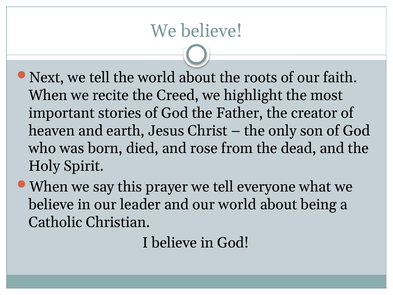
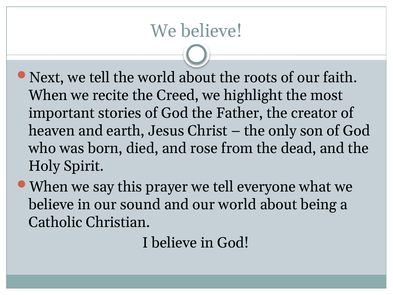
leader: leader -> sound (140, 204)
